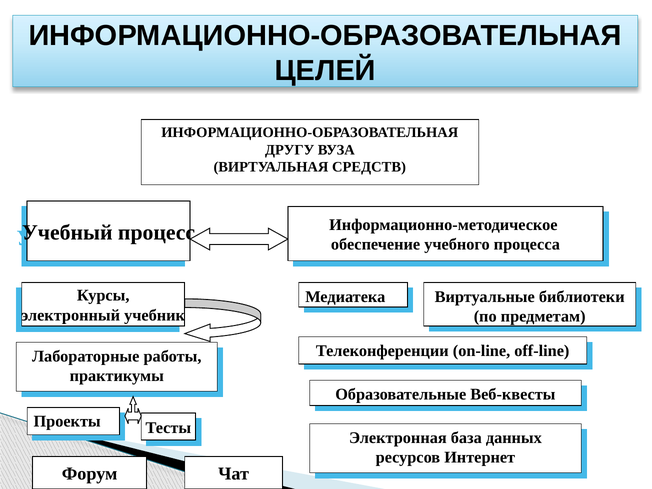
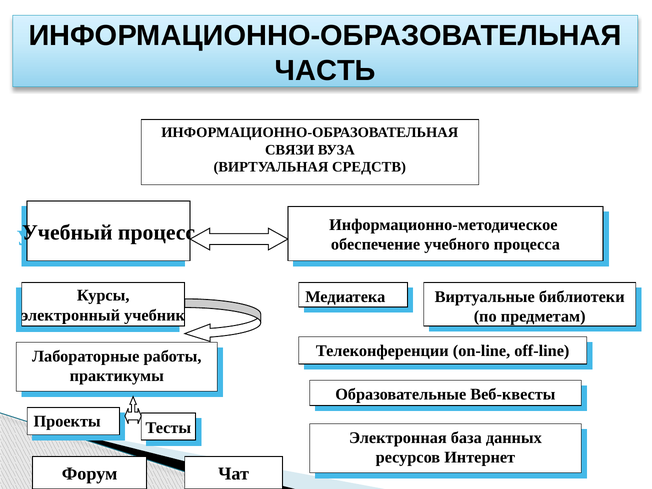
ЦЕЛЕЙ: ЦЕЛЕЙ -> ЧАСТЬ (325, 70)
ДРУГУ: ДРУГУ -> СВЯЗИ (290, 150)
